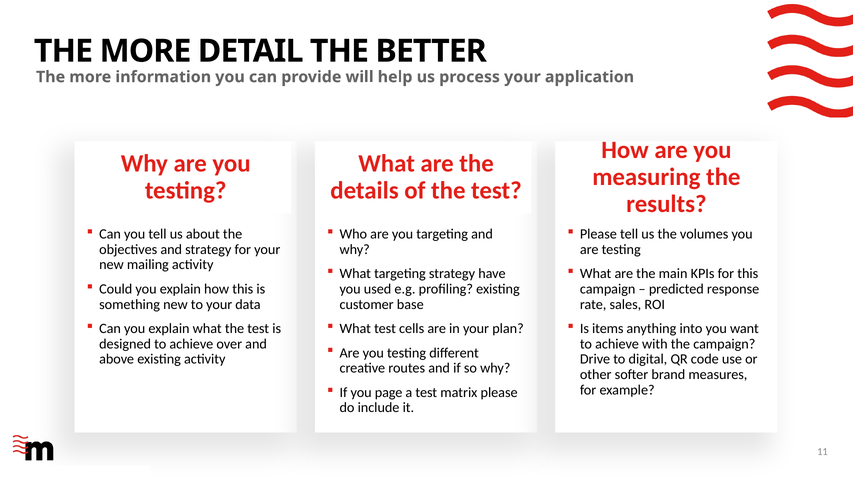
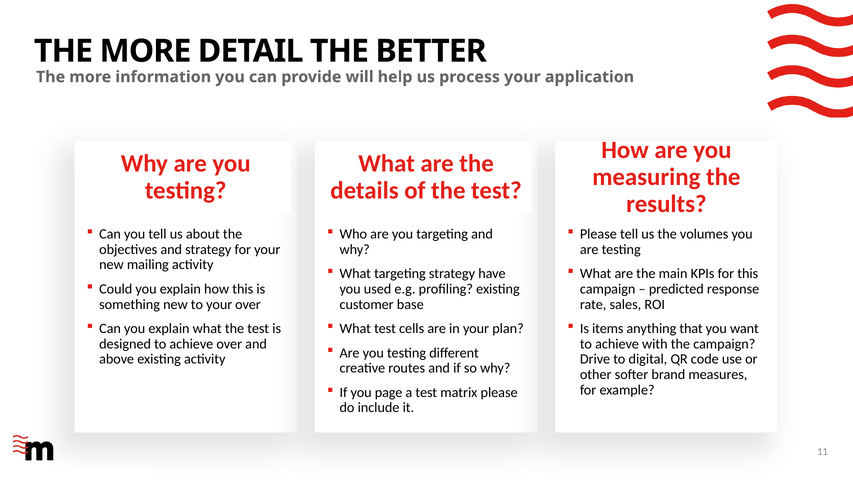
your data: data -> over (248, 304)
into: into -> that (691, 328)
